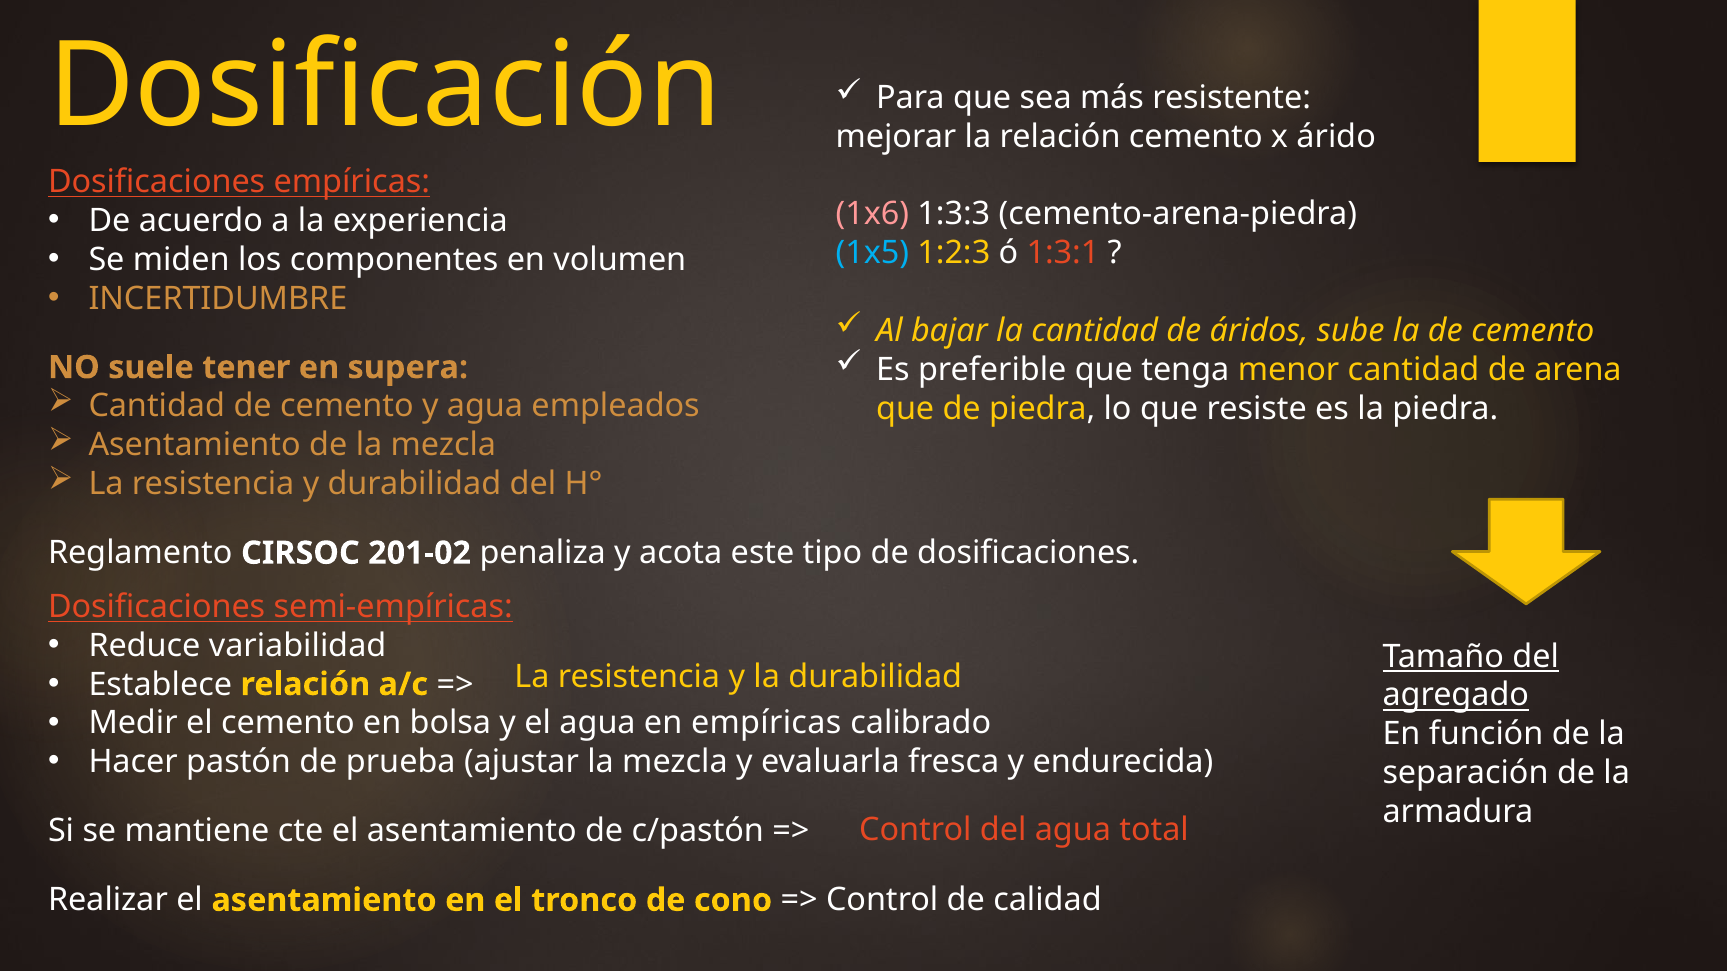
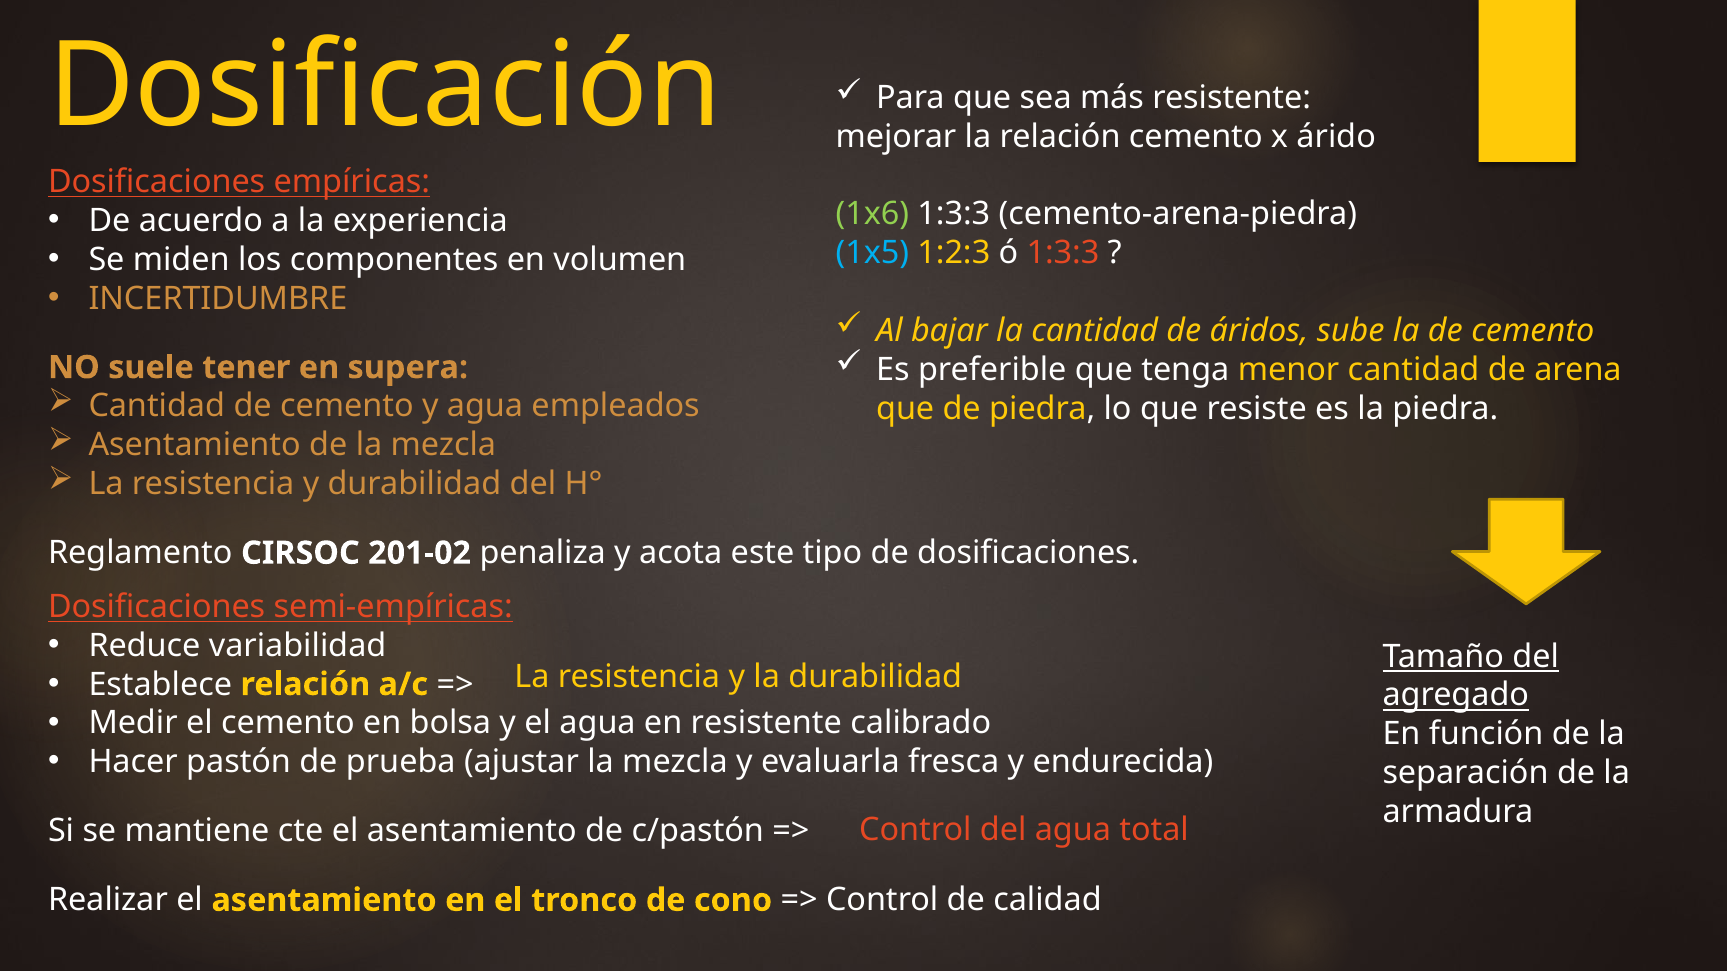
1x6 colour: pink -> light green (872, 214)
ó 1:3:1: 1:3:1 -> 1:3:3 (1063, 253)
en empíricas: empíricas -> resistente (766, 724)
